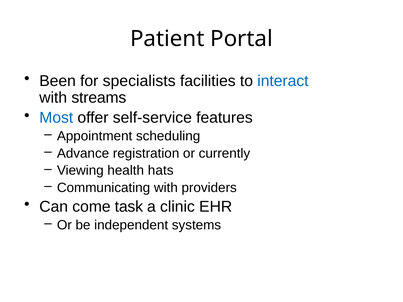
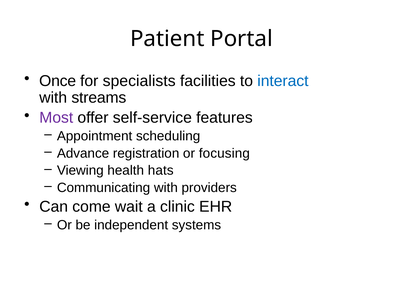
Been: Been -> Once (58, 81)
Most colour: blue -> purple (56, 118)
currently: currently -> focusing (224, 154)
task: task -> wait (129, 207)
